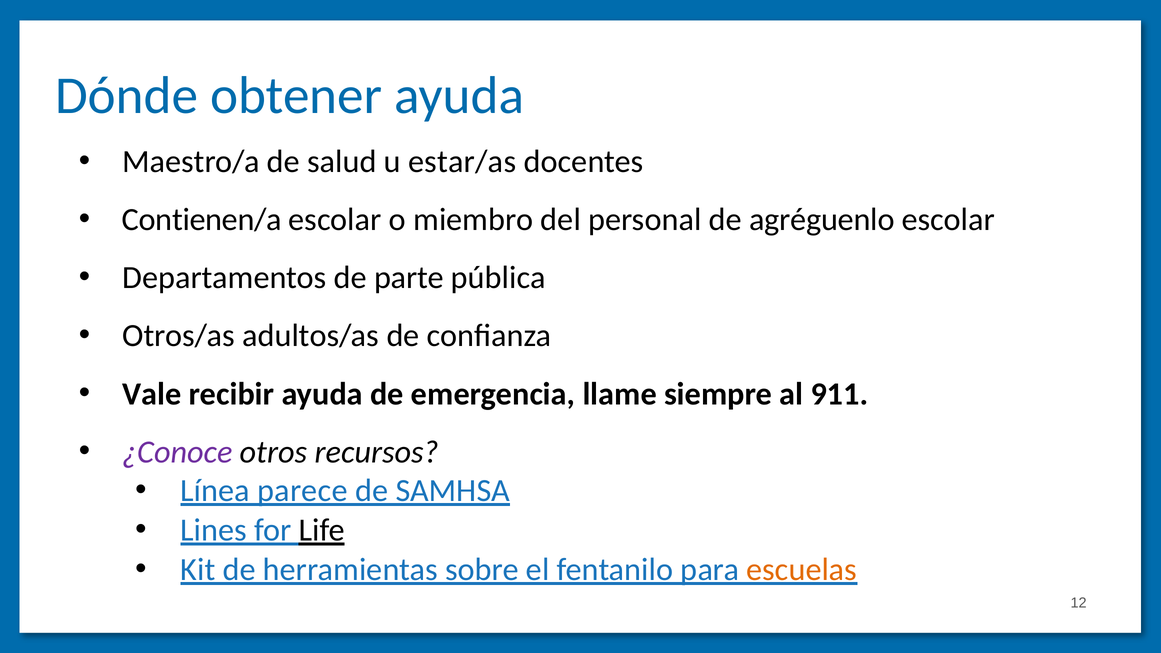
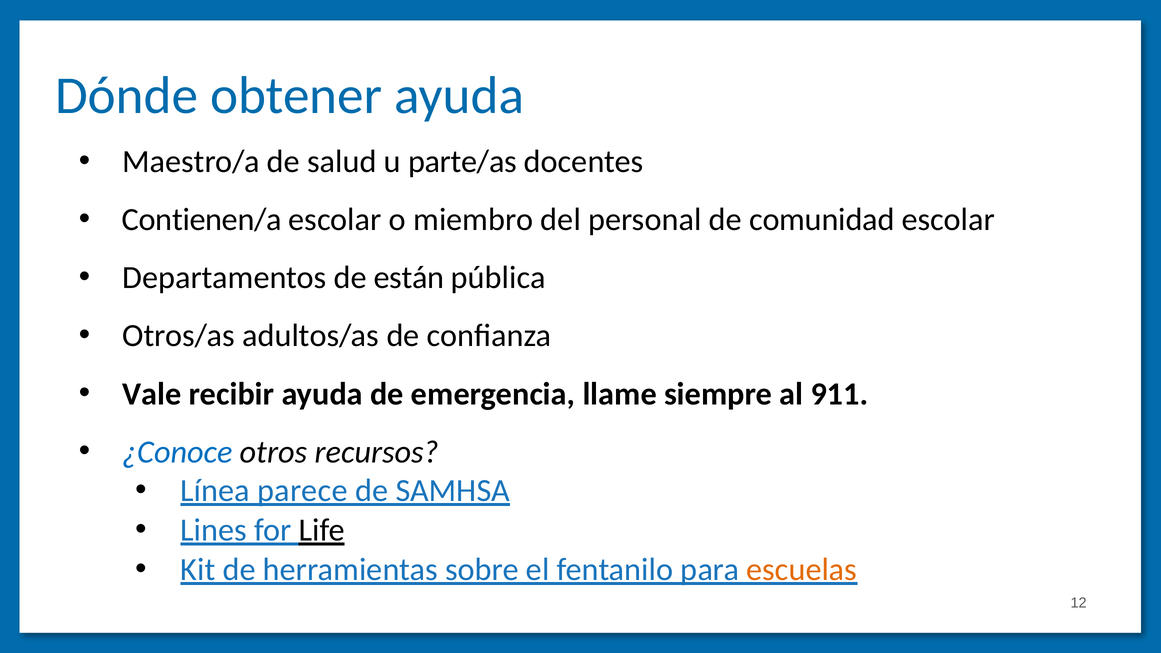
estar/as: estar/as -> parte/as (463, 162)
agréguenlo: agréguenlo -> comunidad (822, 220)
parte: parte -> están (409, 278)
¿Conoce colour: purple -> blue (177, 452)
